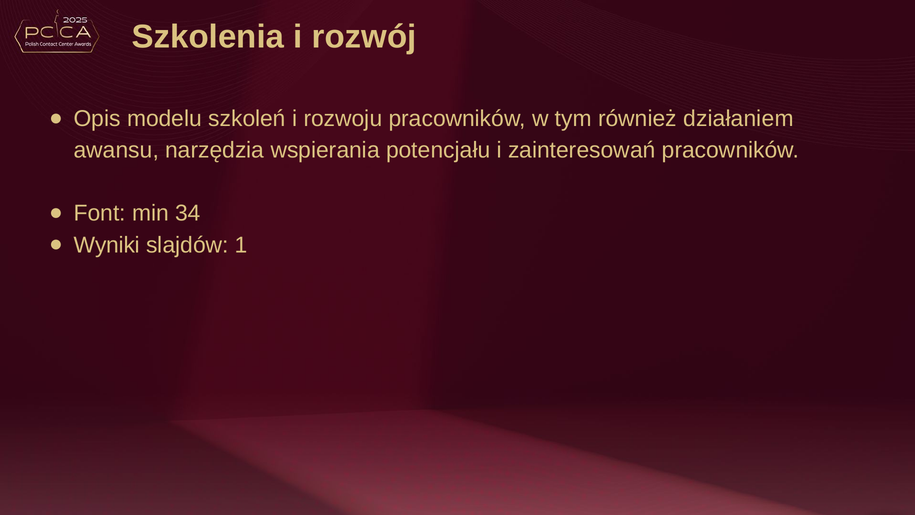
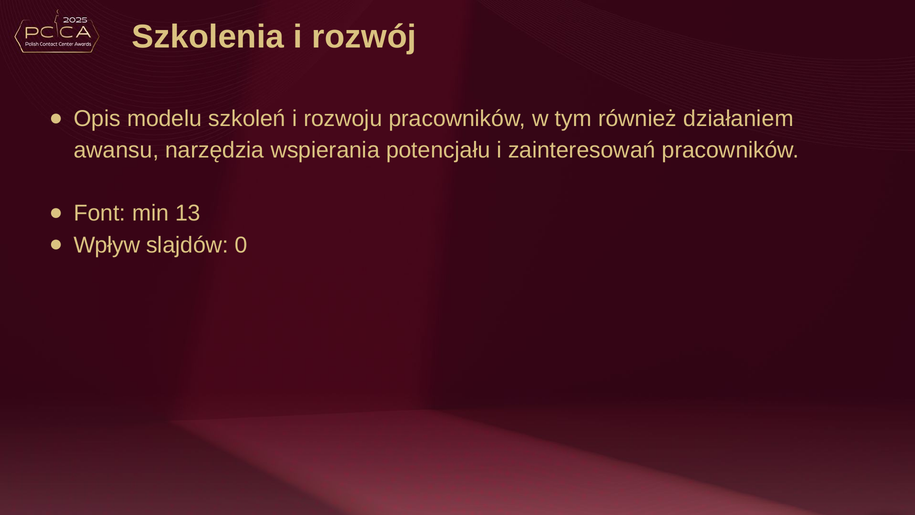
34: 34 -> 13 (188, 213)
Wyniki: Wyniki -> Wpływ (107, 245)
1: 1 -> 0 (241, 245)
